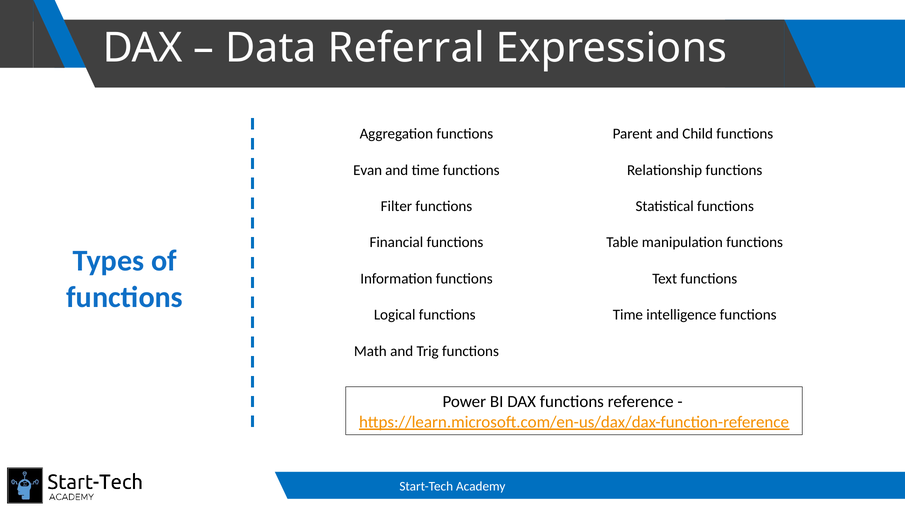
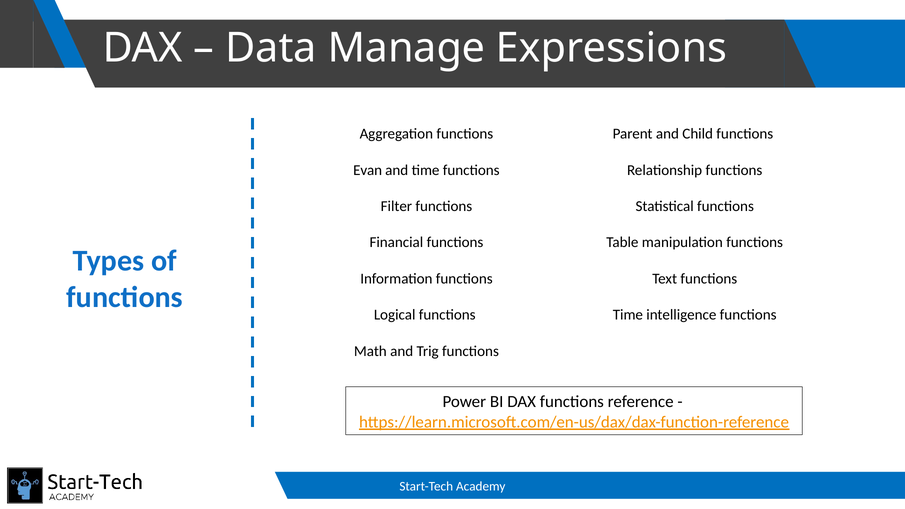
Referral: Referral -> Manage (406, 48)
